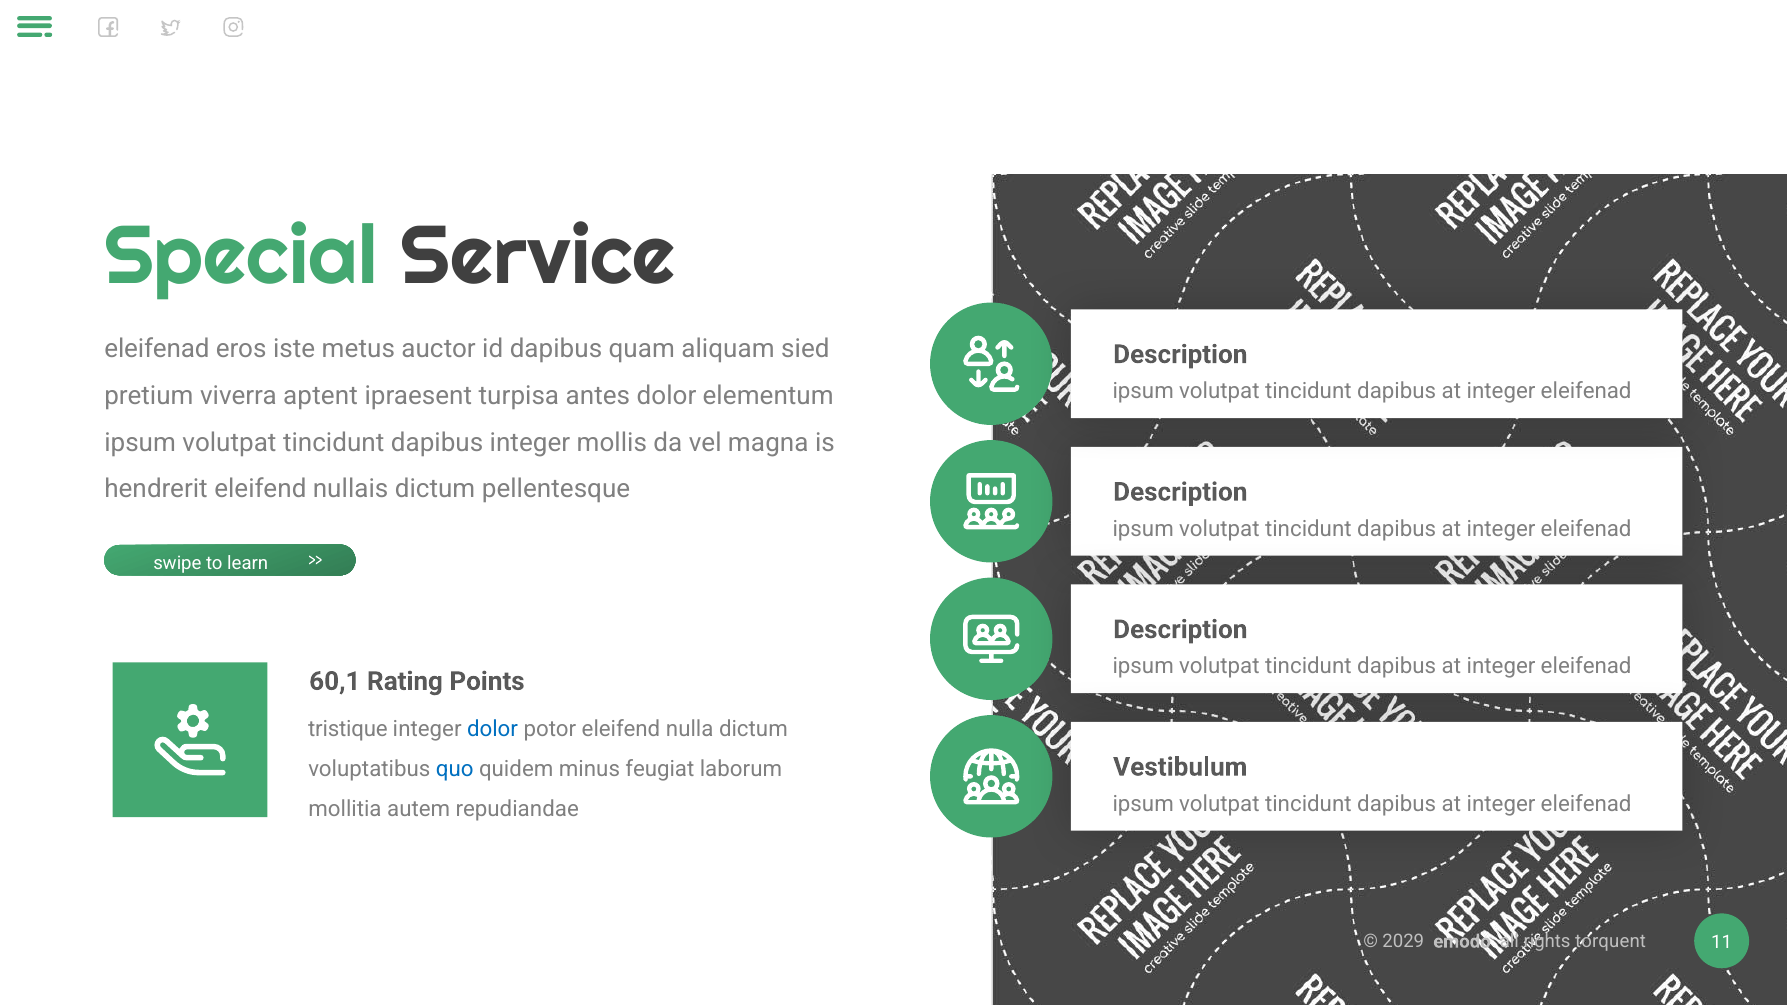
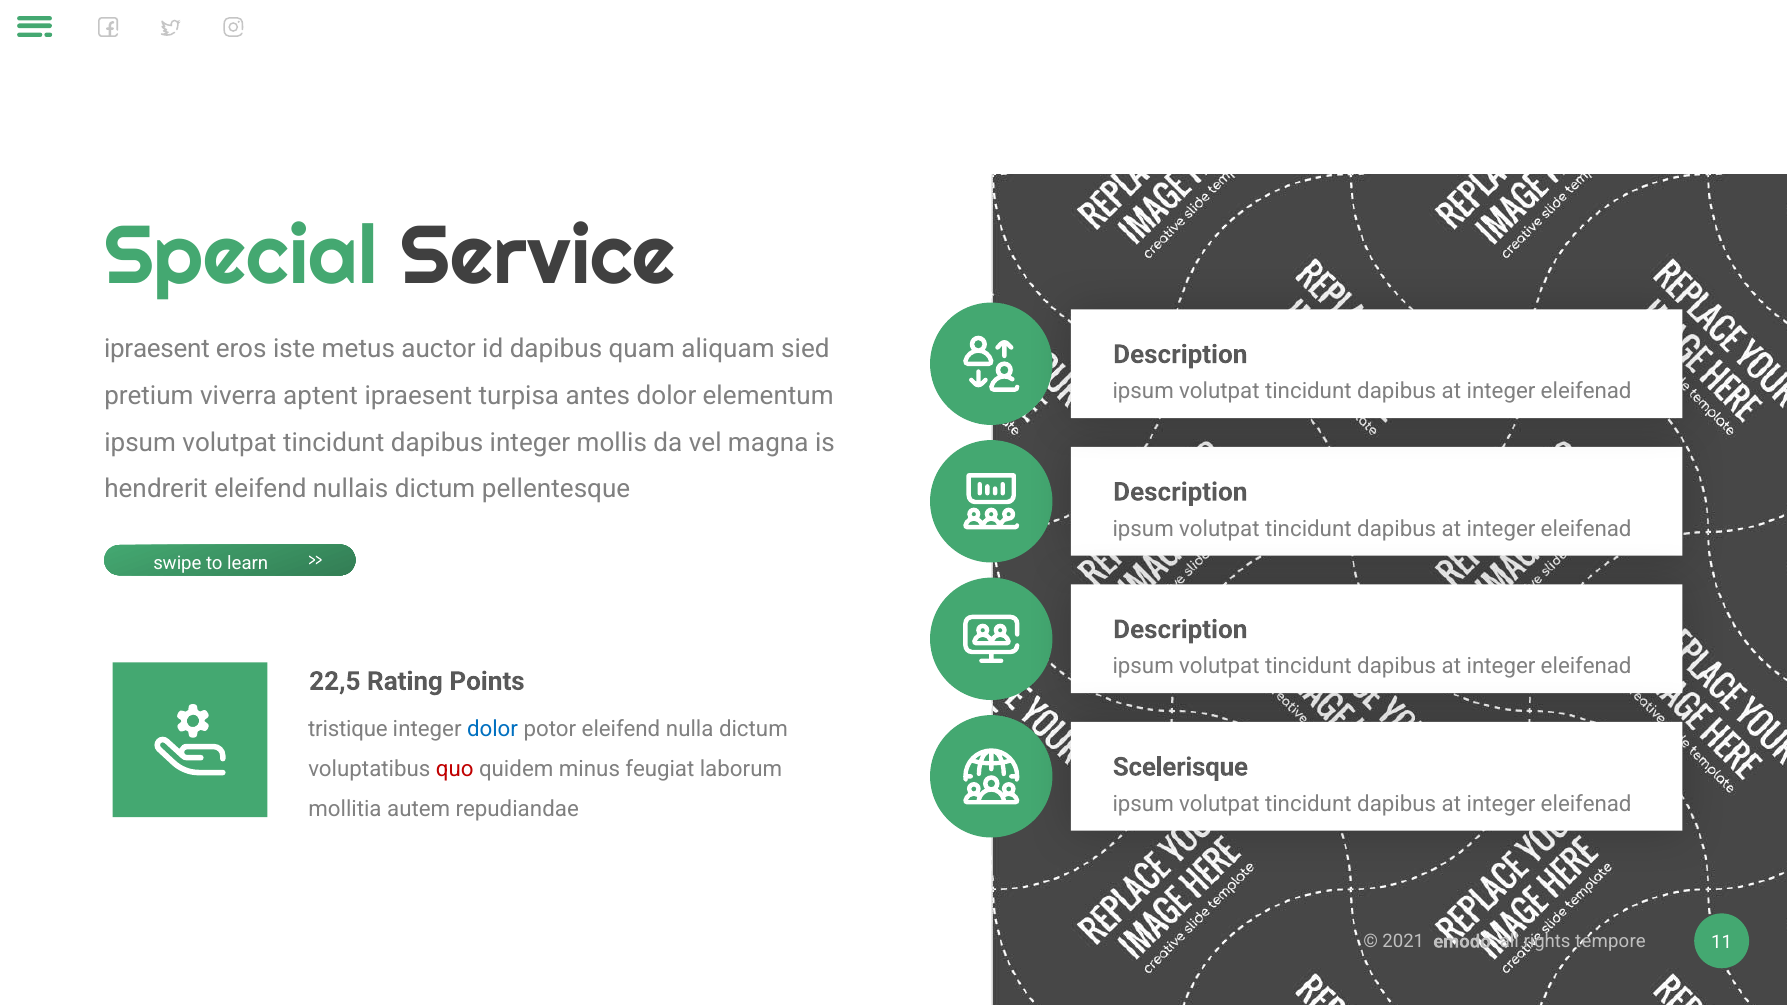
eleifenad: eleifenad -> ipraesent (157, 349)
60,1: 60,1 -> 22,5 (335, 681)
Vestibulum: Vestibulum -> Scelerisque (1180, 767)
quo colour: blue -> red (455, 769)
2029: 2029 -> 2021 (1403, 942)
torquent: torquent -> tempore (1611, 942)
